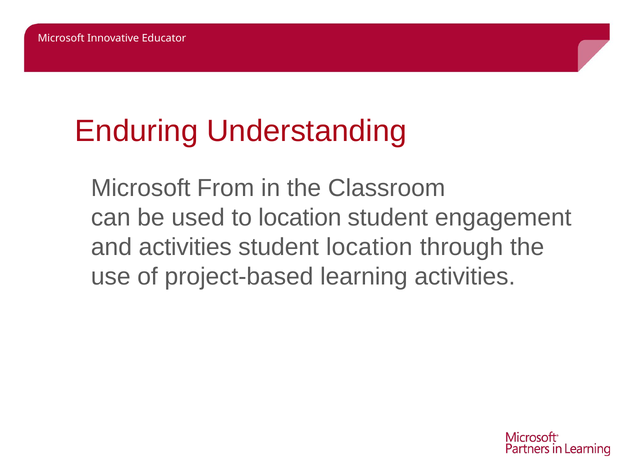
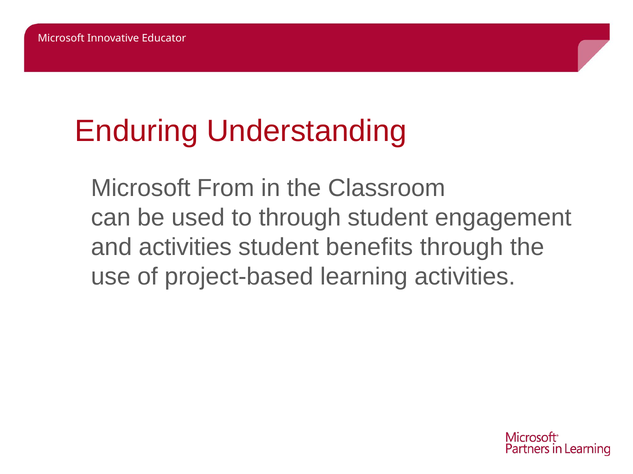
to location: location -> through (300, 218)
student location: location -> benefits (369, 248)
